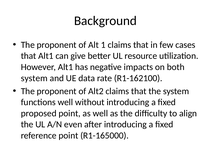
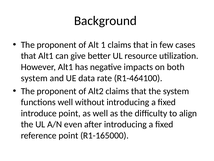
R1-162100: R1-162100 -> R1-464100 (138, 78)
proposed: proposed -> introduce (39, 113)
